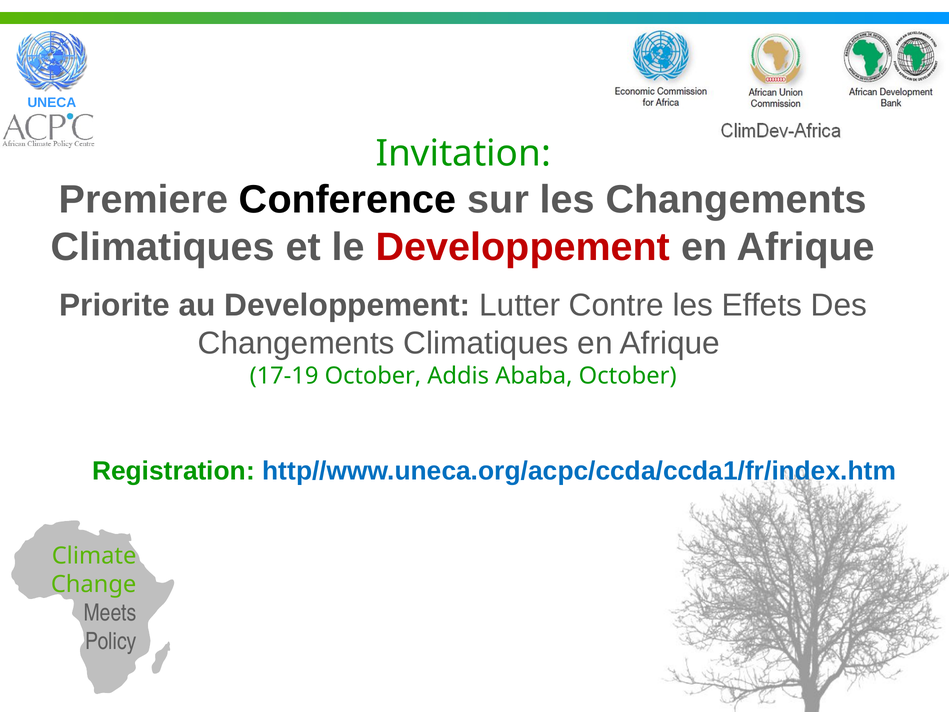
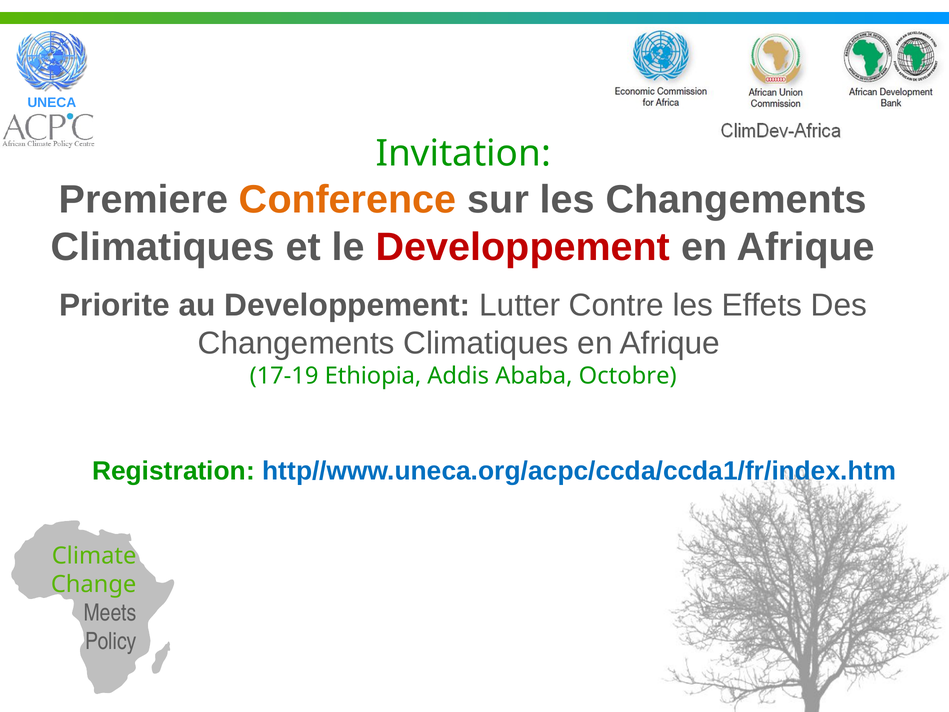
Conference colour: black -> orange (348, 200)
17-19 October: October -> Ethiopia (373, 376)
Ababa October: October -> Octobre (628, 376)
